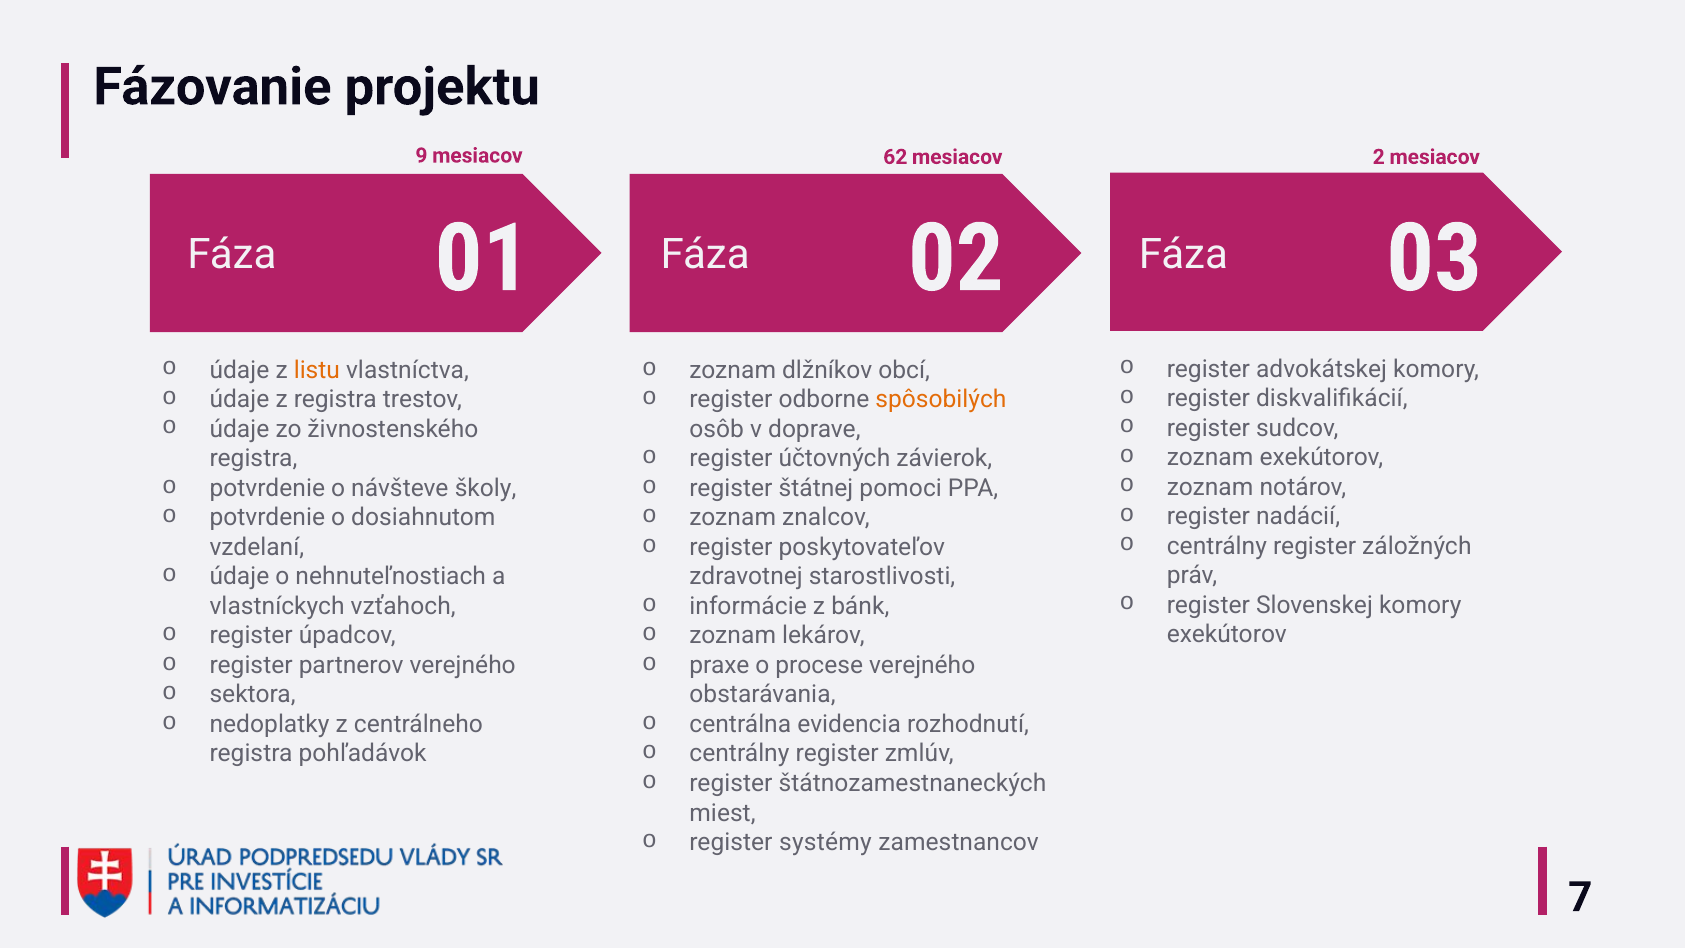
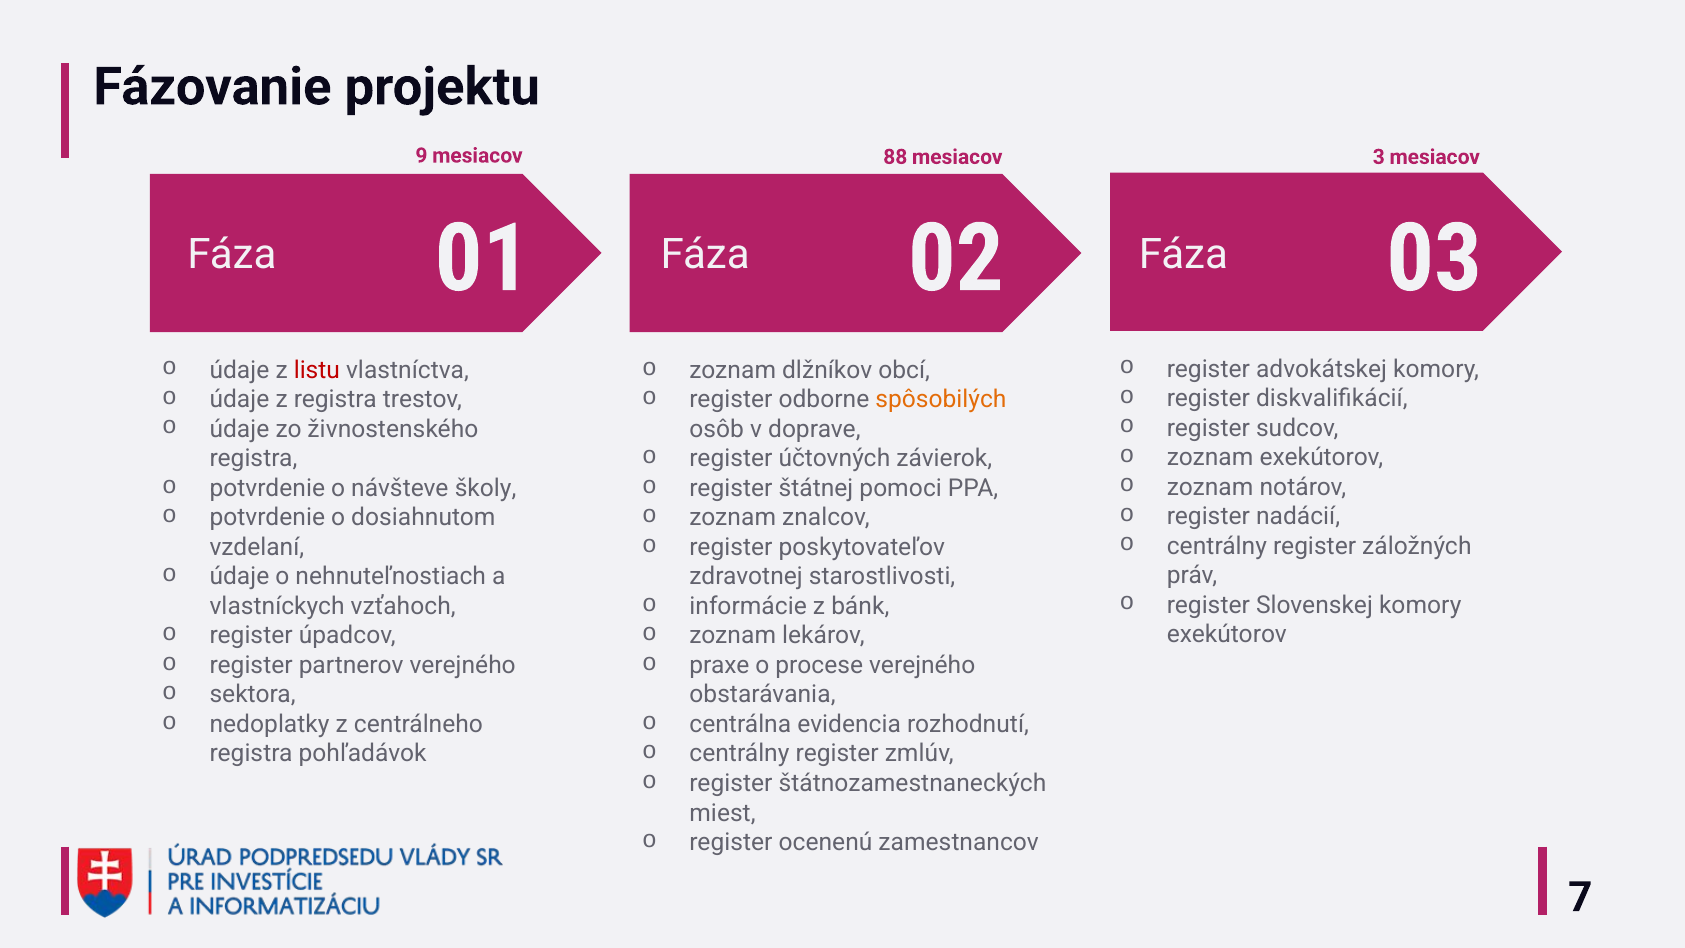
62: 62 -> 88 (895, 157)
2: 2 -> 3 (1379, 157)
listu colour: orange -> red (317, 370)
systémy: systémy -> ocenenú (826, 842)
